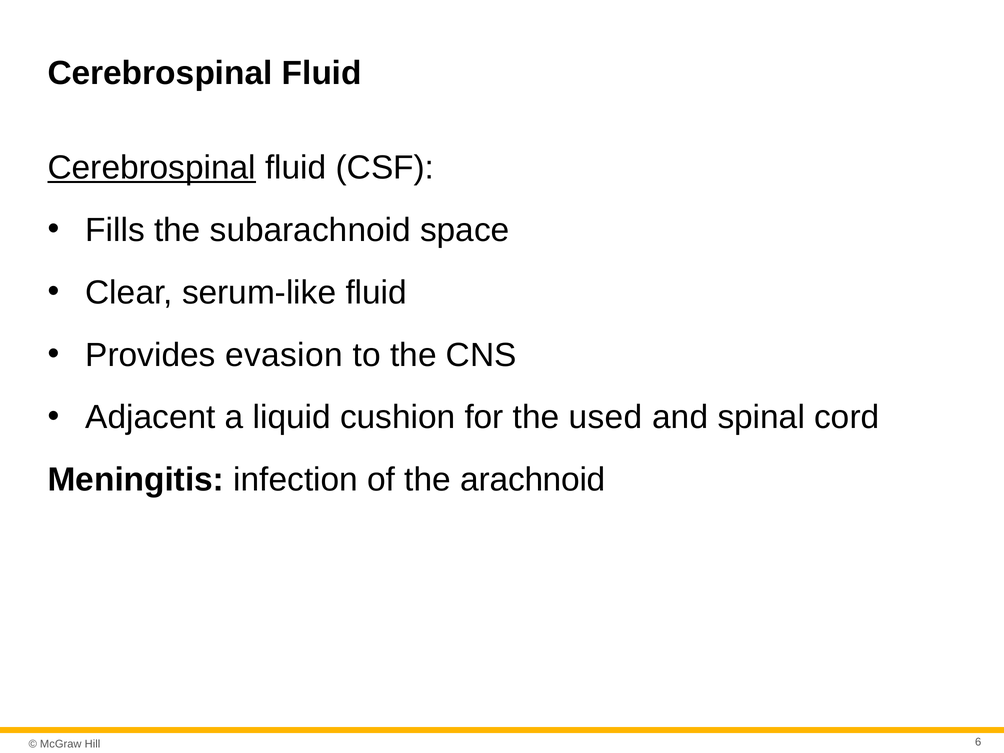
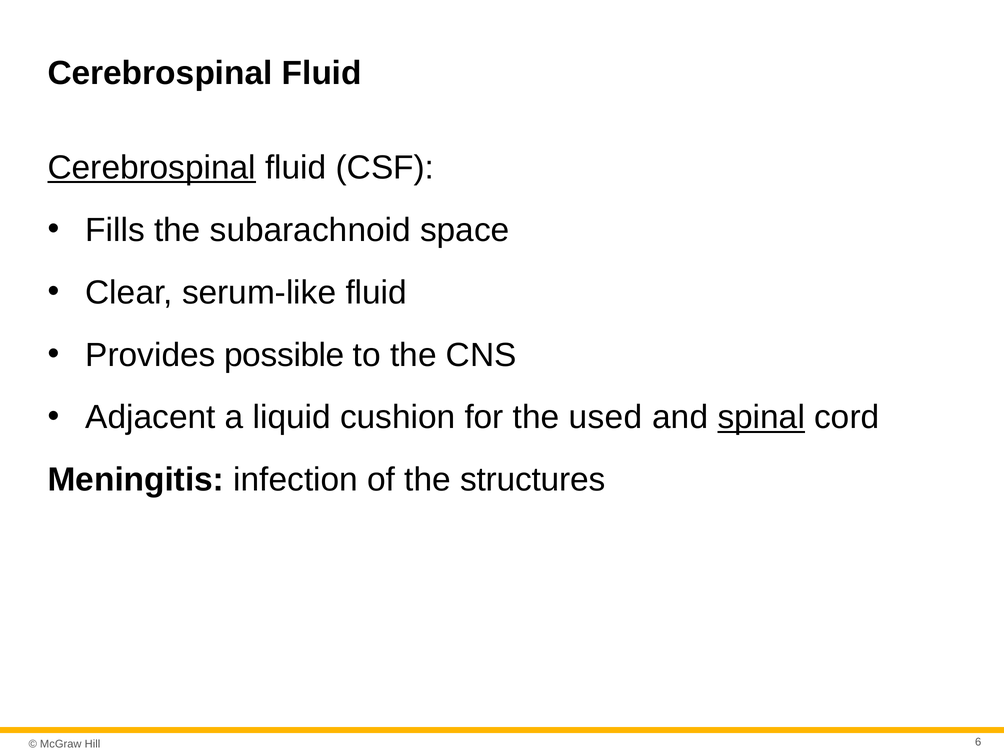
evasion: evasion -> possible (284, 355)
spinal underline: none -> present (761, 417)
arachnoid: arachnoid -> structures (533, 480)
